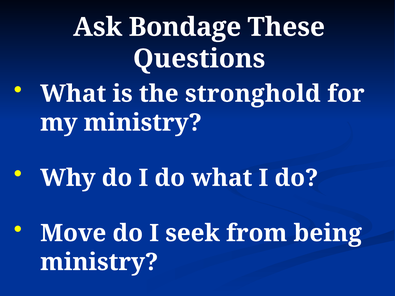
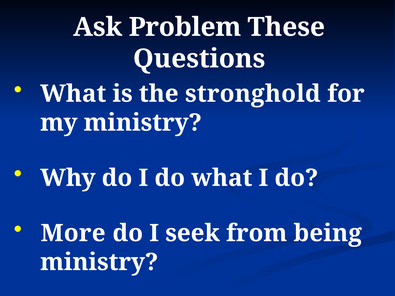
Bondage: Bondage -> Problem (185, 27)
Move: Move -> More (73, 233)
